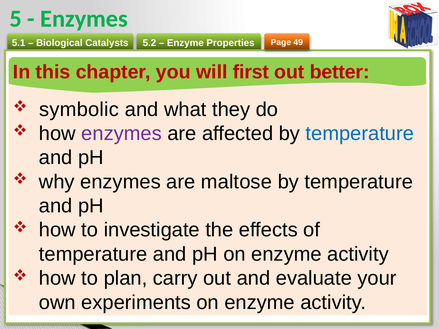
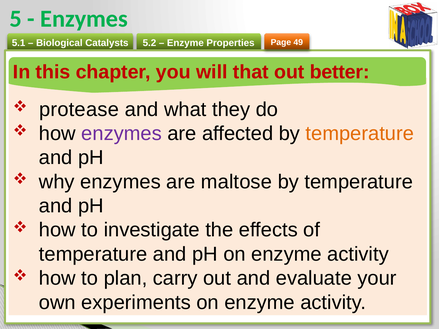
first: first -> that (251, 72)
symbolic: symbolic -> protease (79, 109)
temperature colour: blue -> orange (360, 134)
